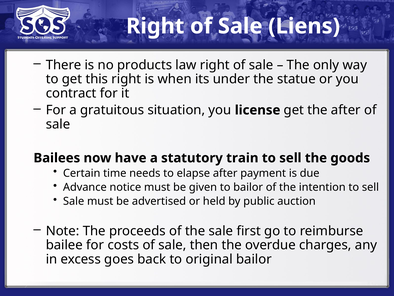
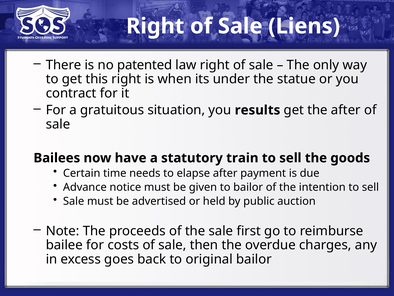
products: products -> patented (145, 65)
license: license -> results (257, 110)
